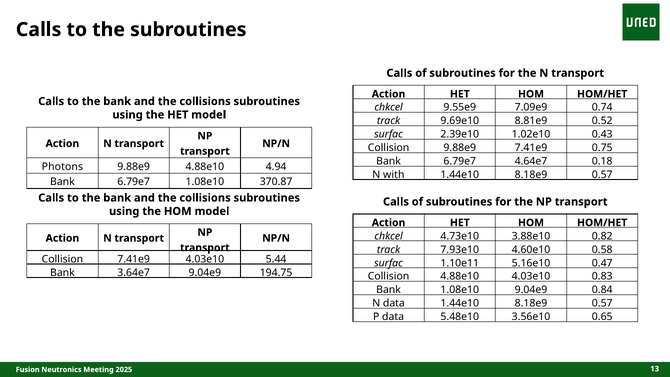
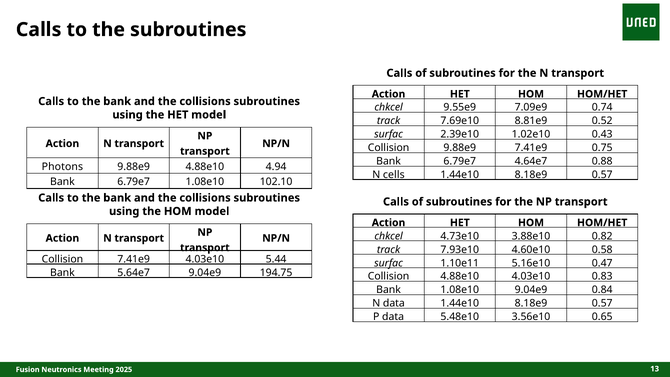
9.69e10: 9.69e10 -> 7.69e10 (460, 121)
0.18: 0.18 -> 0.88 (602, 161)
with: with -> cells (394, 175)
370.87: 370.87 -> 102.10 (276, 182)
3.64e7: 3.64e7 -> 5.64e7 (134, 273)
